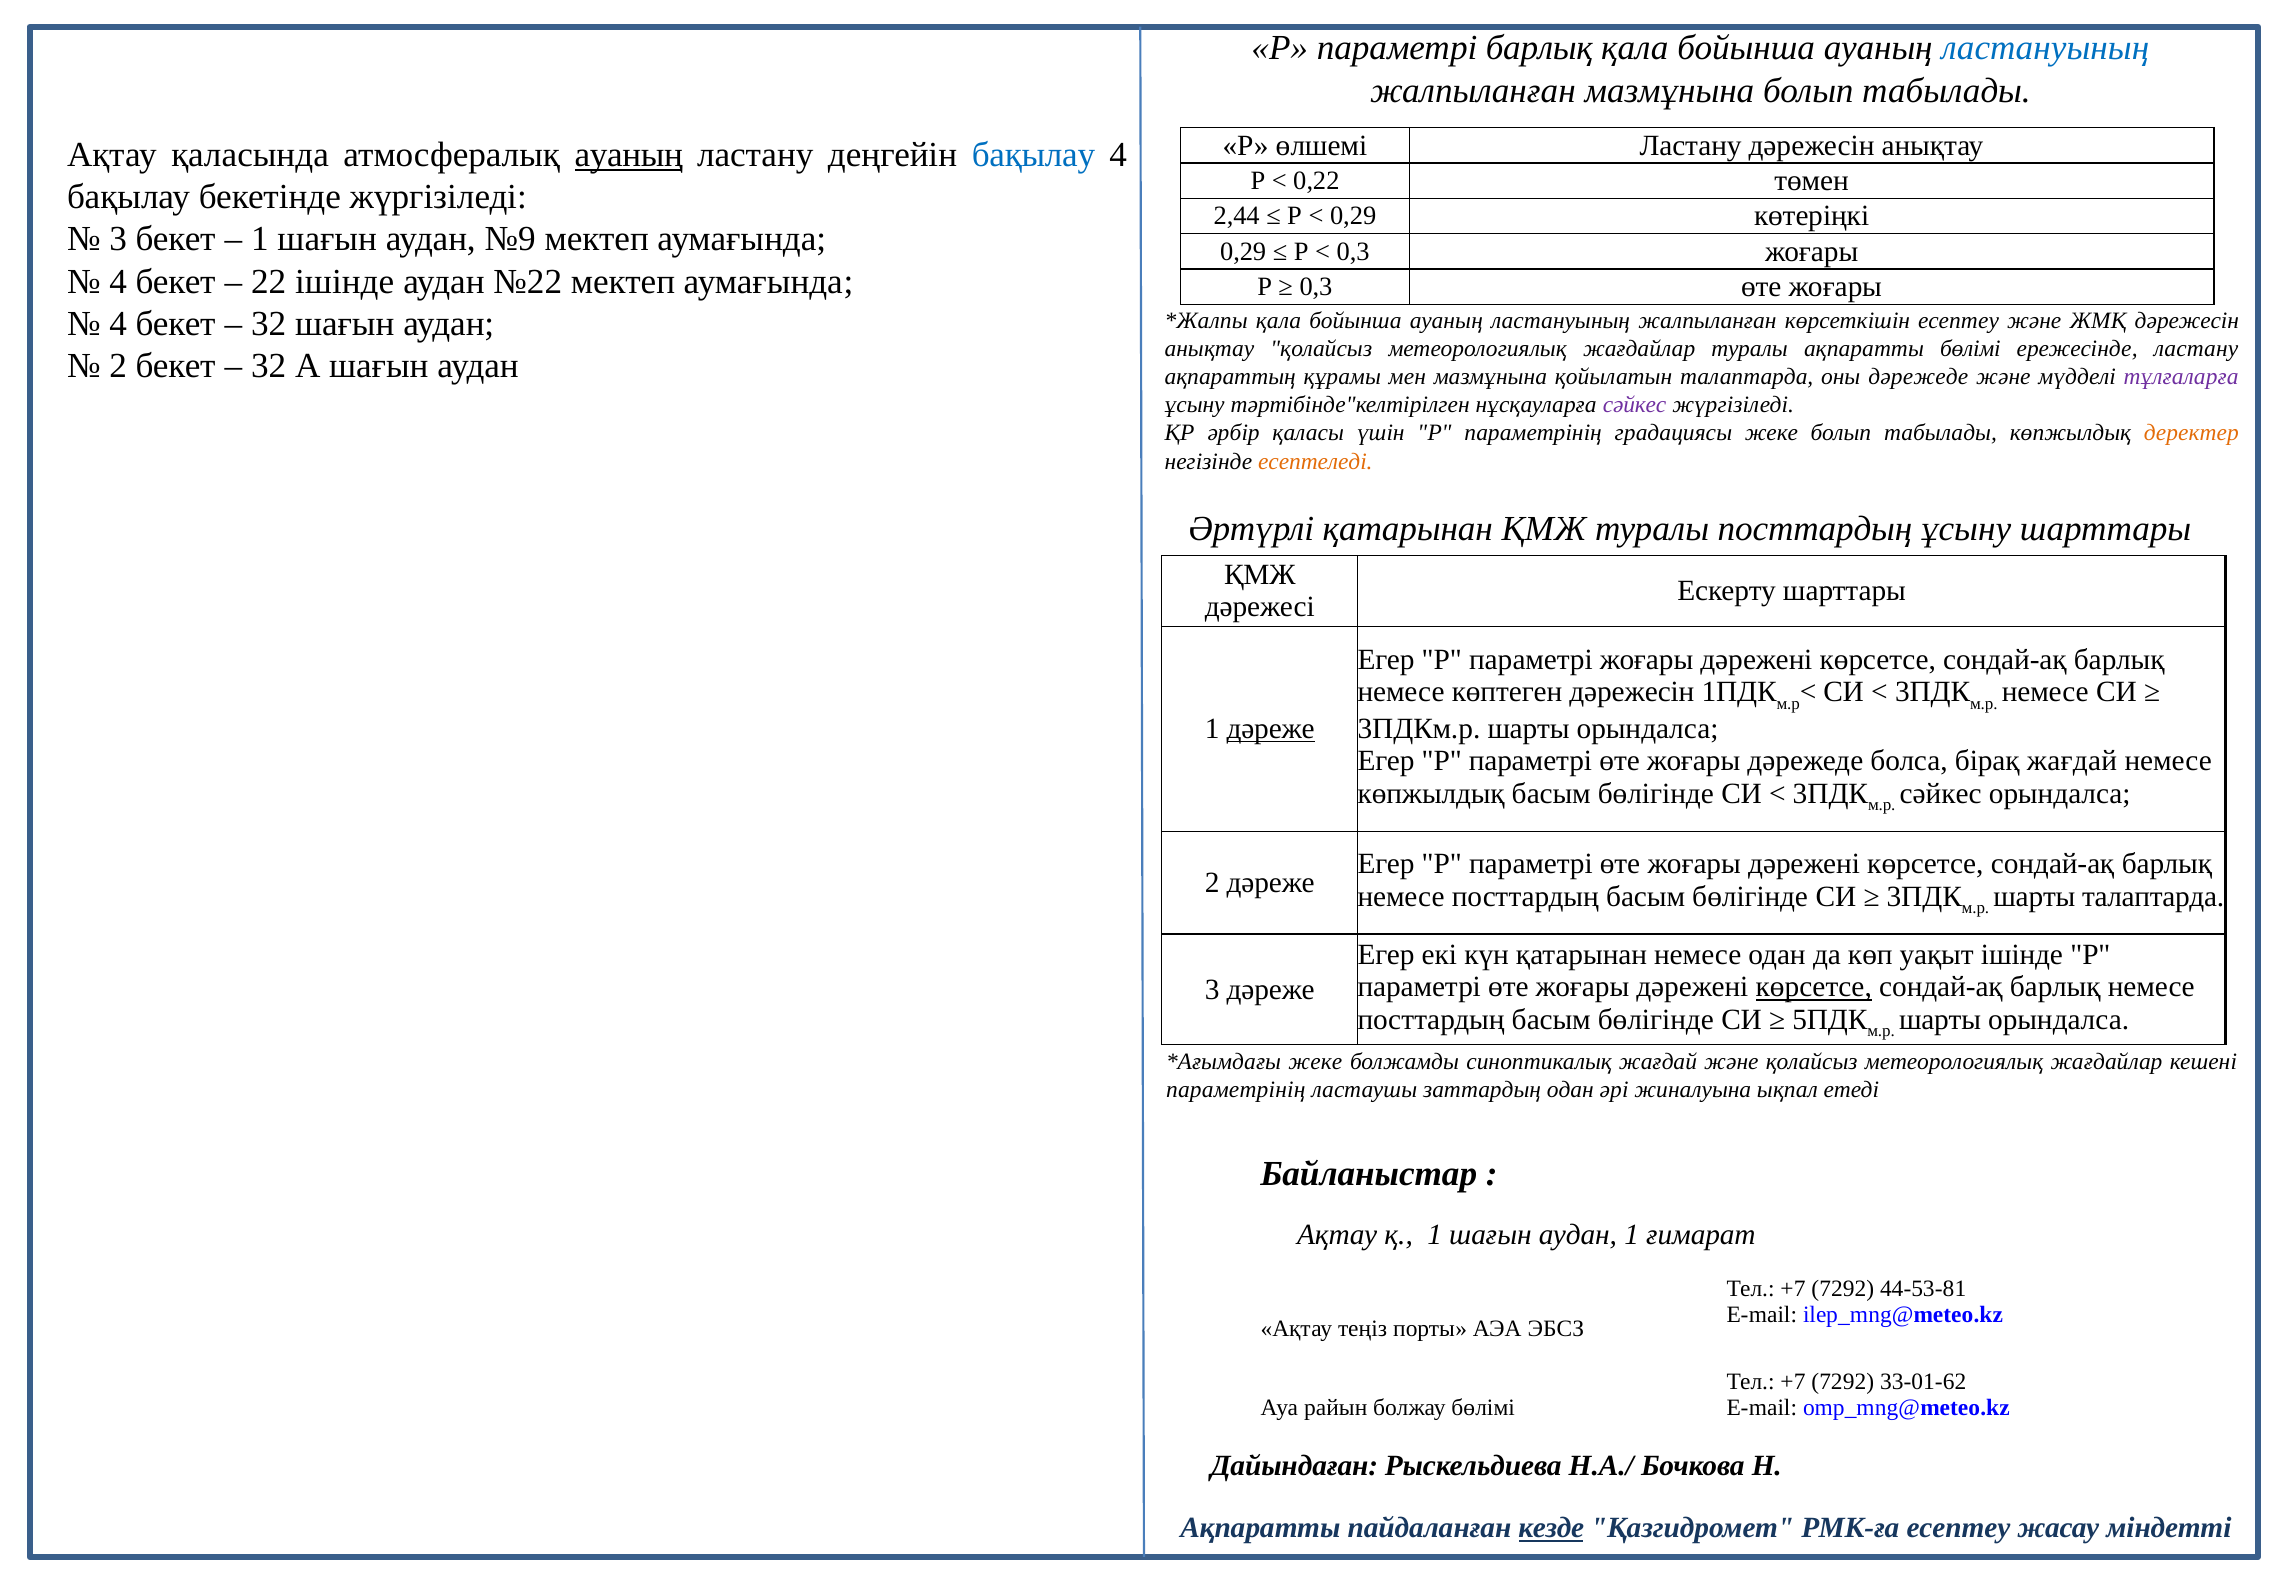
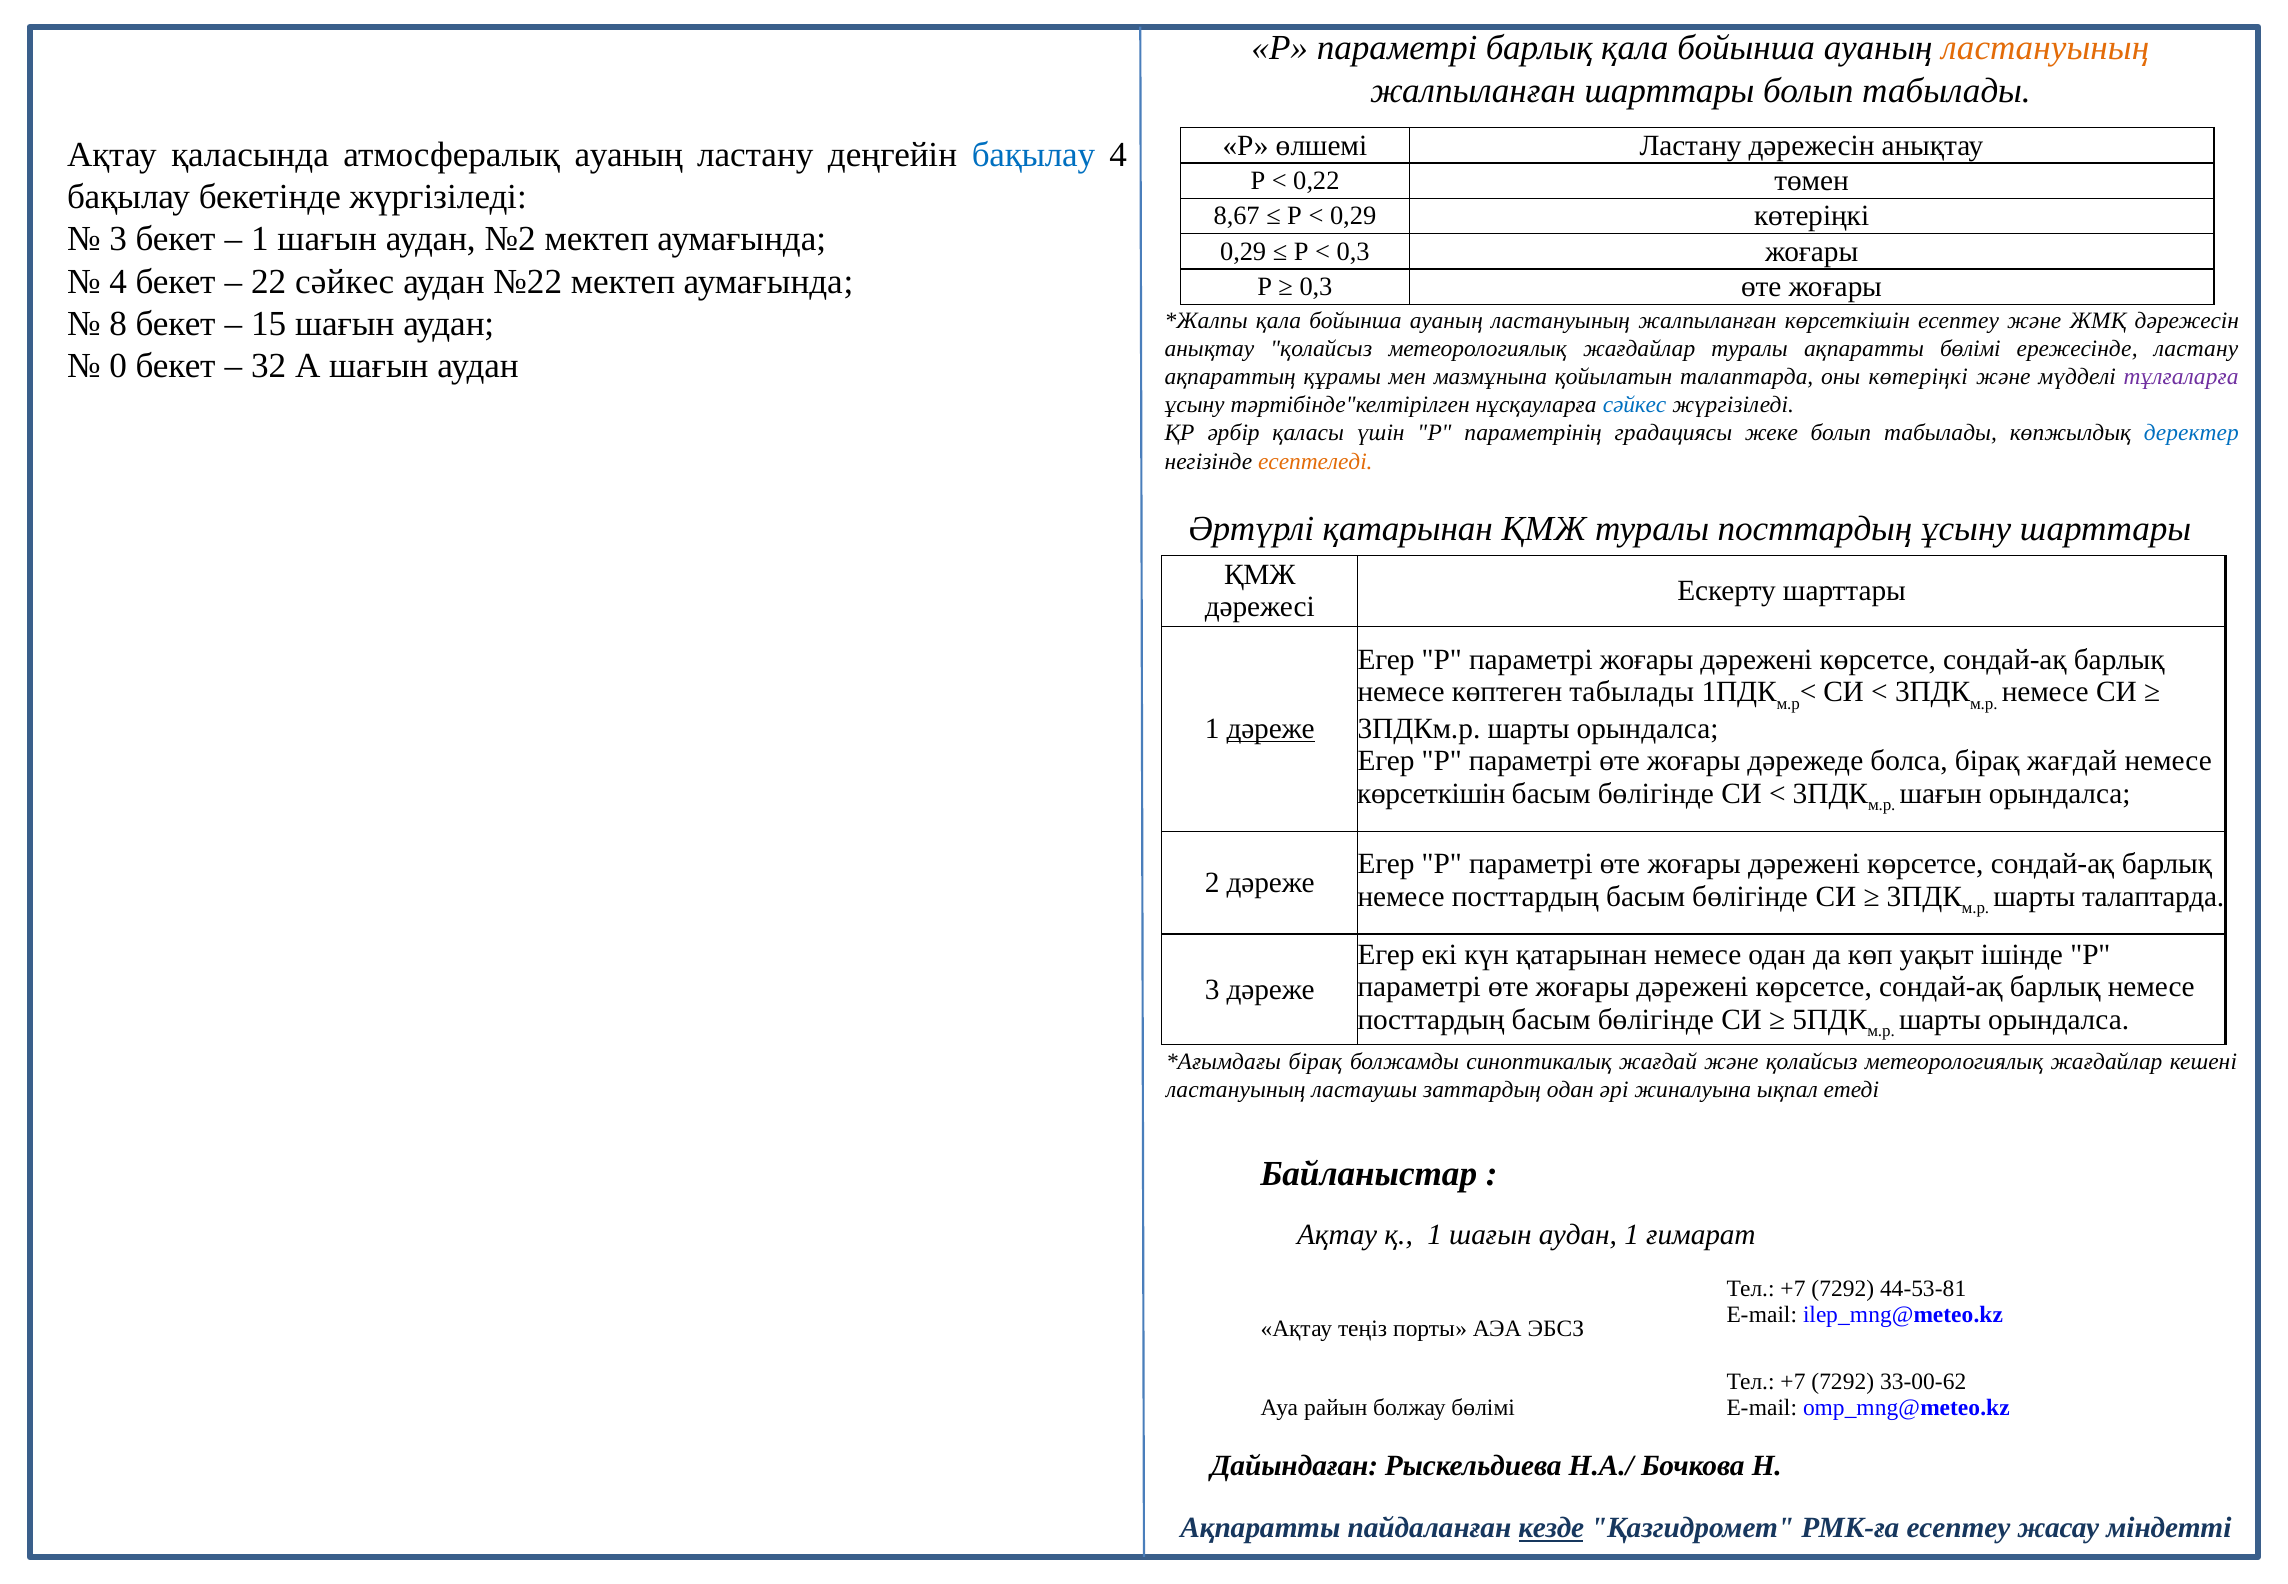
ластануының colour: blue -> orange (2045, 48)
жалпыланған мазмұнына: мазмұнына -> шарттары (1670, 90)
ауаның underline: present -> none (629, 155)
2,44: 2,44 -> 8,67 (1237, 216)
№9: №9 -> №2 (510, 239)
22 ішінде: ішінде -> сәйкес (345, 282)
4: 4 -> 8 (118, 324)
32: 32 -> 15 (269, 324)
2: 2 -> 0 (118, 366)
оны дәрежеде: дәрежеде -> көтеріңкі (1918, 377)
сәйкес colour: purple -> blue (1635, 405)
деректер colour: orange -> blue (2191, 433)
көптеген дәрежесін: дәрежесін -> табылады (1632, 692)
көпжылдық: көпжылдық -> көрсеткішін (1431, 794)
сәйкес: сәйкес -> шағын (1941, 794)
көрсетсе underline: present -> none (1814, 987)
жеке: жеке -> бірақ (1315, 1062)
параметрінің: параметрінің -> ластануының (1236, 1090)
33-01-62: 33-01-62 -> 33-00-62 (1923, 1382)
